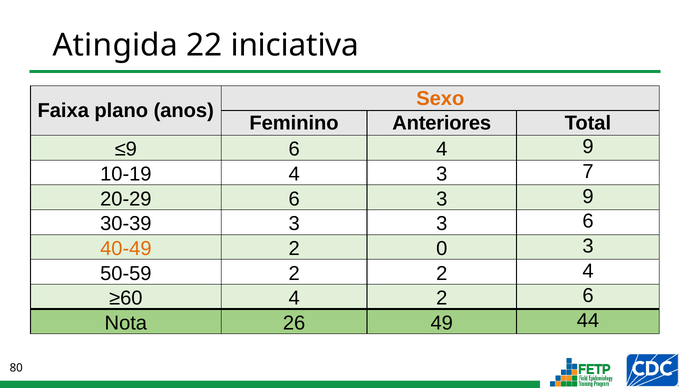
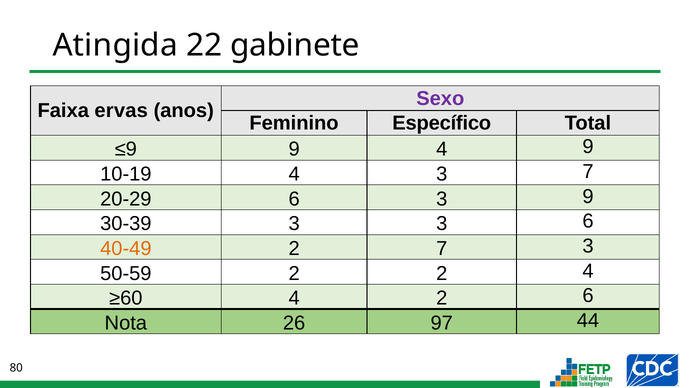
iniciativa: iniciativa -> gabinete (295, 45)
Sexo colour: orange -> purple (440, 98)
plano: plano -> ervas (121, 111)
Anteriores: Anteriores -> Específico (442, 123)
≤9 6: 6 -> 9 (294, 149)
2 0: 0 -> 7 (442, 249)
49: 49 -> 97 (442, 323)
